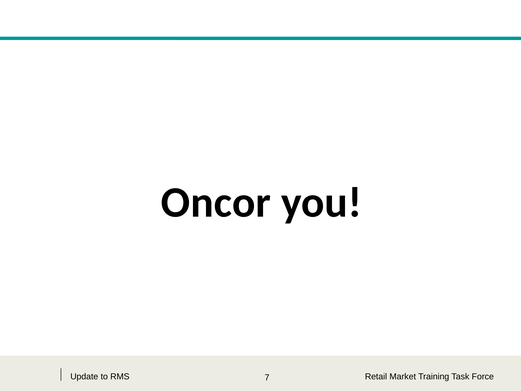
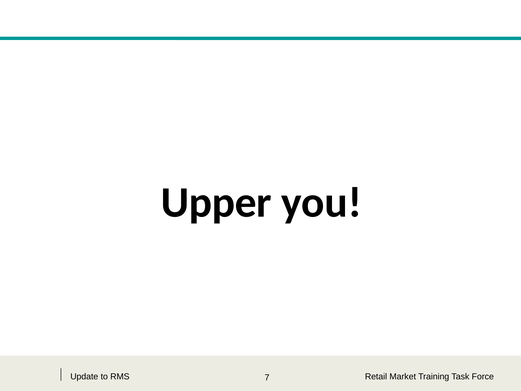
Oncor: Oncor -> Upper (216, 202)
